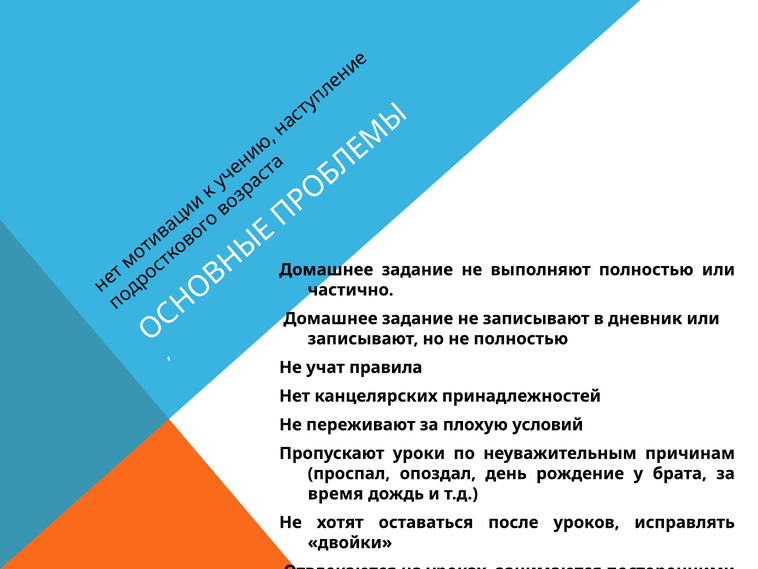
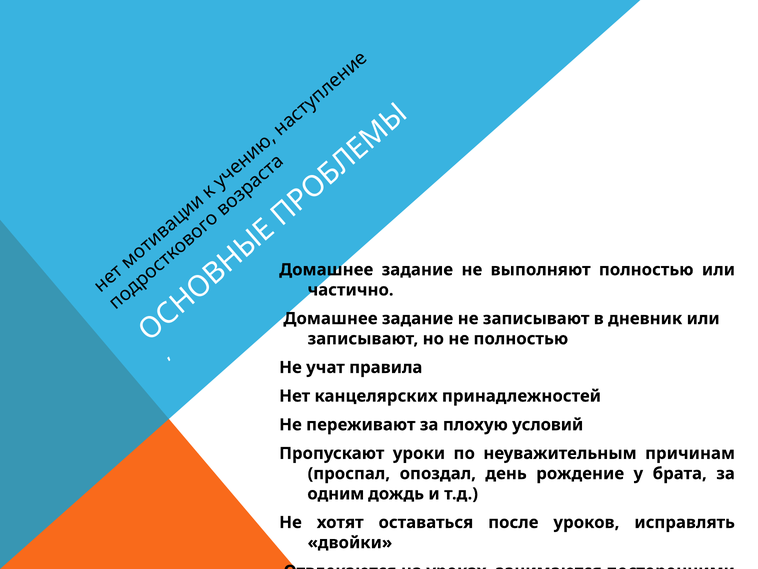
время: время -> одним (336, 493)
